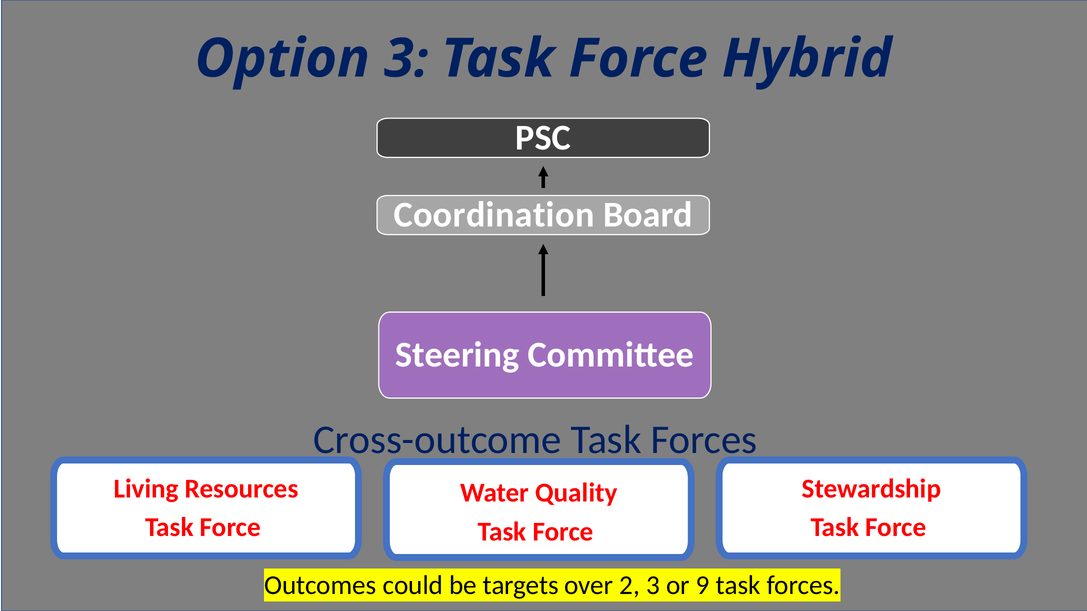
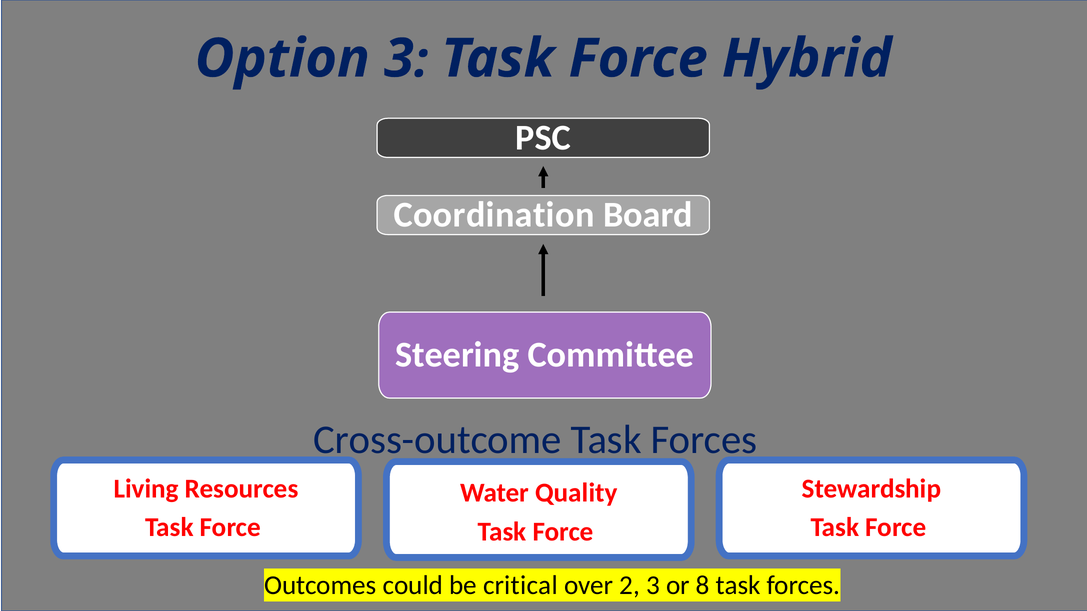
targets: targets -> critical (520, 586)
9: 9 -> 8 (703, 586)
